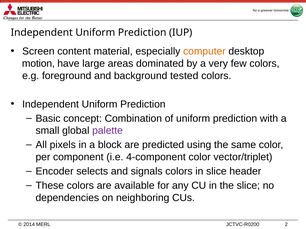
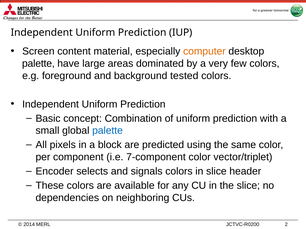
motion: motion -> palette (38, 64)
palette colour: purple -> blue (108, 131)
4-component: 4-component -> 7-component (156, 157)
